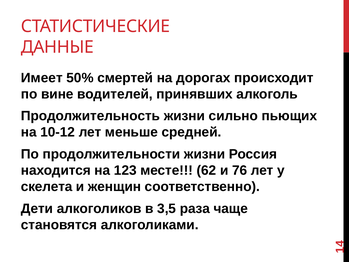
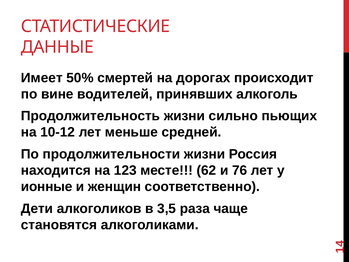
скелета: скелета -> ионные (47, 186)
